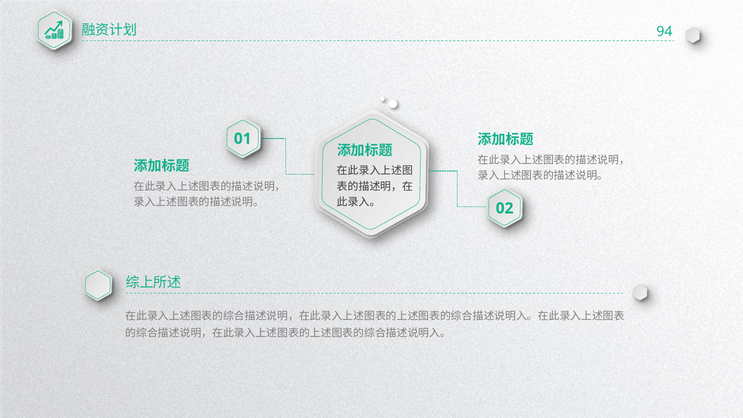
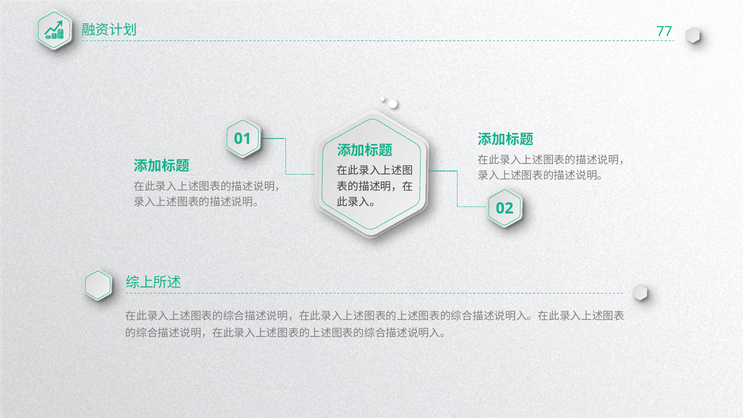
94: 94 -> 77 (664, 32)
